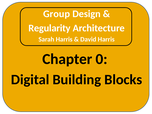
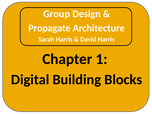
Regularity: Regularity -> Propagate (49, 28)
0: 0 -> 1 (102, 59)
